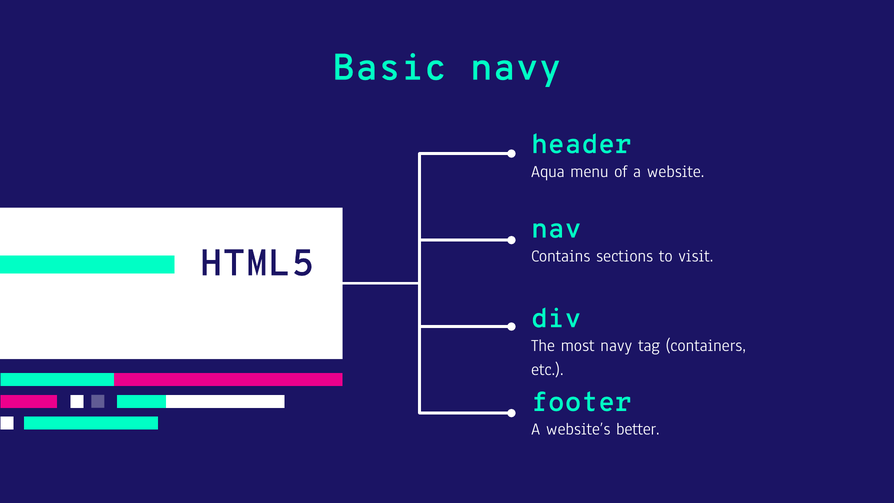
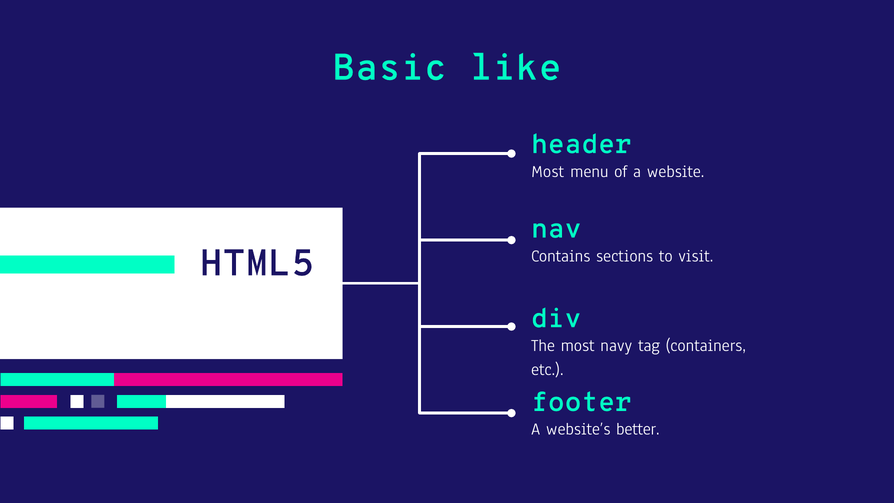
Basic navy: navy -> like (516, 67)
Aqua: Aqua -> Most (548, 172)
